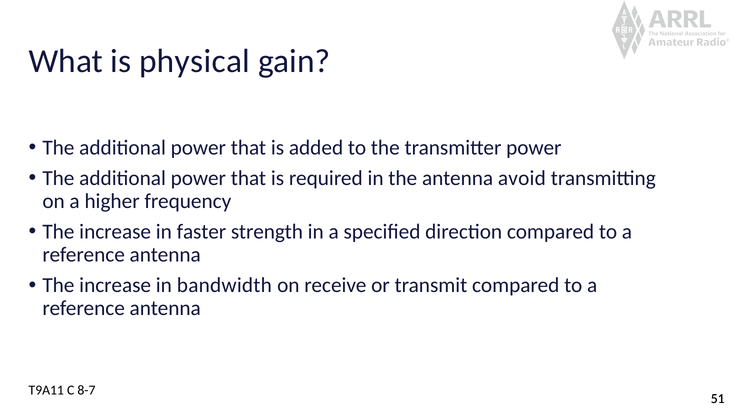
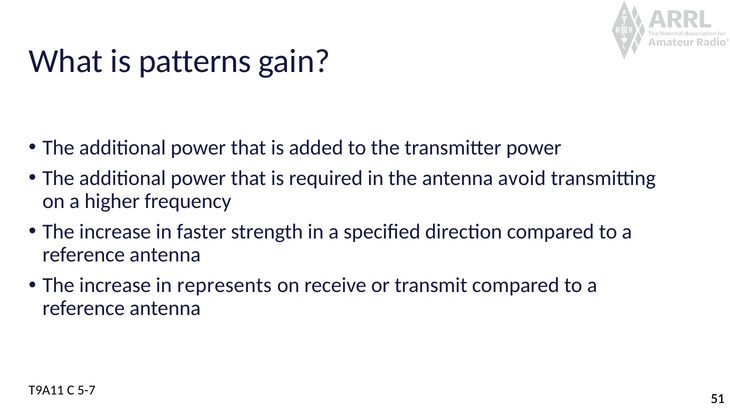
physical: physical -> patterns (195, 61)
bandwidth: bandwidth -> represents (224, 285)
8-7: 8-7 -> 5-7 (86, 390)
